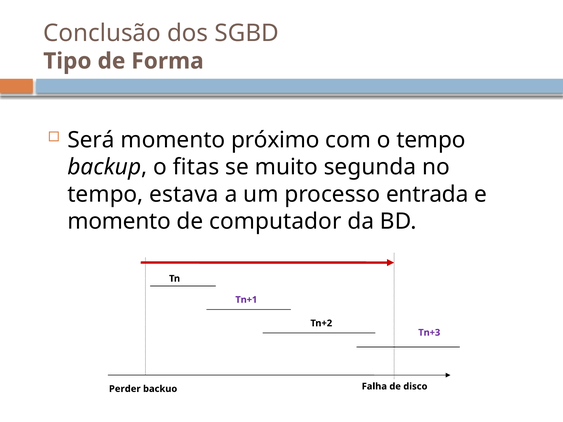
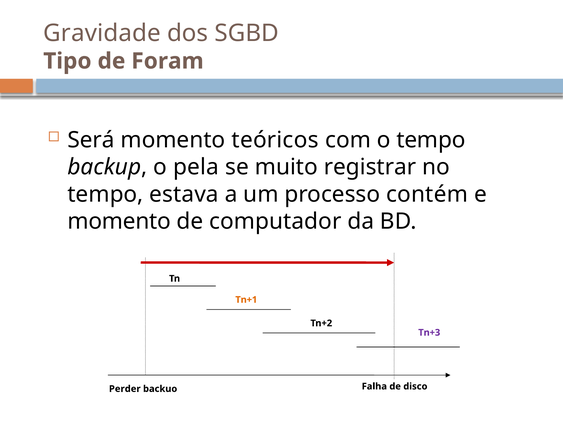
Conclusão: Conclusão -> Gravidade (102, 33)
Forma: Forma -> Foram (167, 61)
próximo: próximo -> teóricos (275, 140)
fitas: fitas -> pela (196, 167)
segunda: segunda -> registrar (370, 167)
entrada: entrada -> contém (427, 194)
Tn+1 colour: purple -> orange (246, 300)
